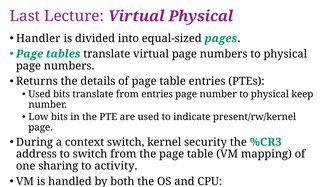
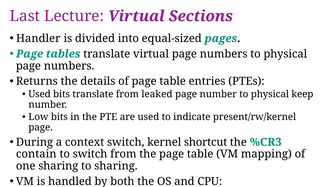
Virtual Physical: Physical -> Sections (201, 16)
from entries: entries -> leaked (157, 94)
security: security -> shortcut (206, 142)
address: address -> contain (36, 154)
to activity: activity -> sharing (116, 166)
